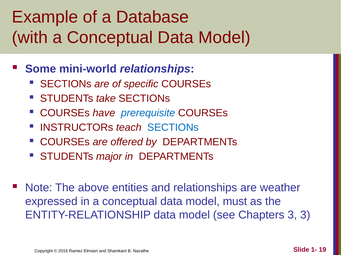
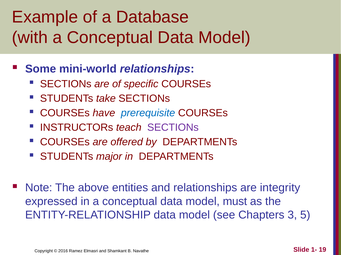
SECTIONs colour: blue -> purple (173, 128)
weather: weather -> integrity (280, 188)
3 3: 3 -> 5 (305, 216)
